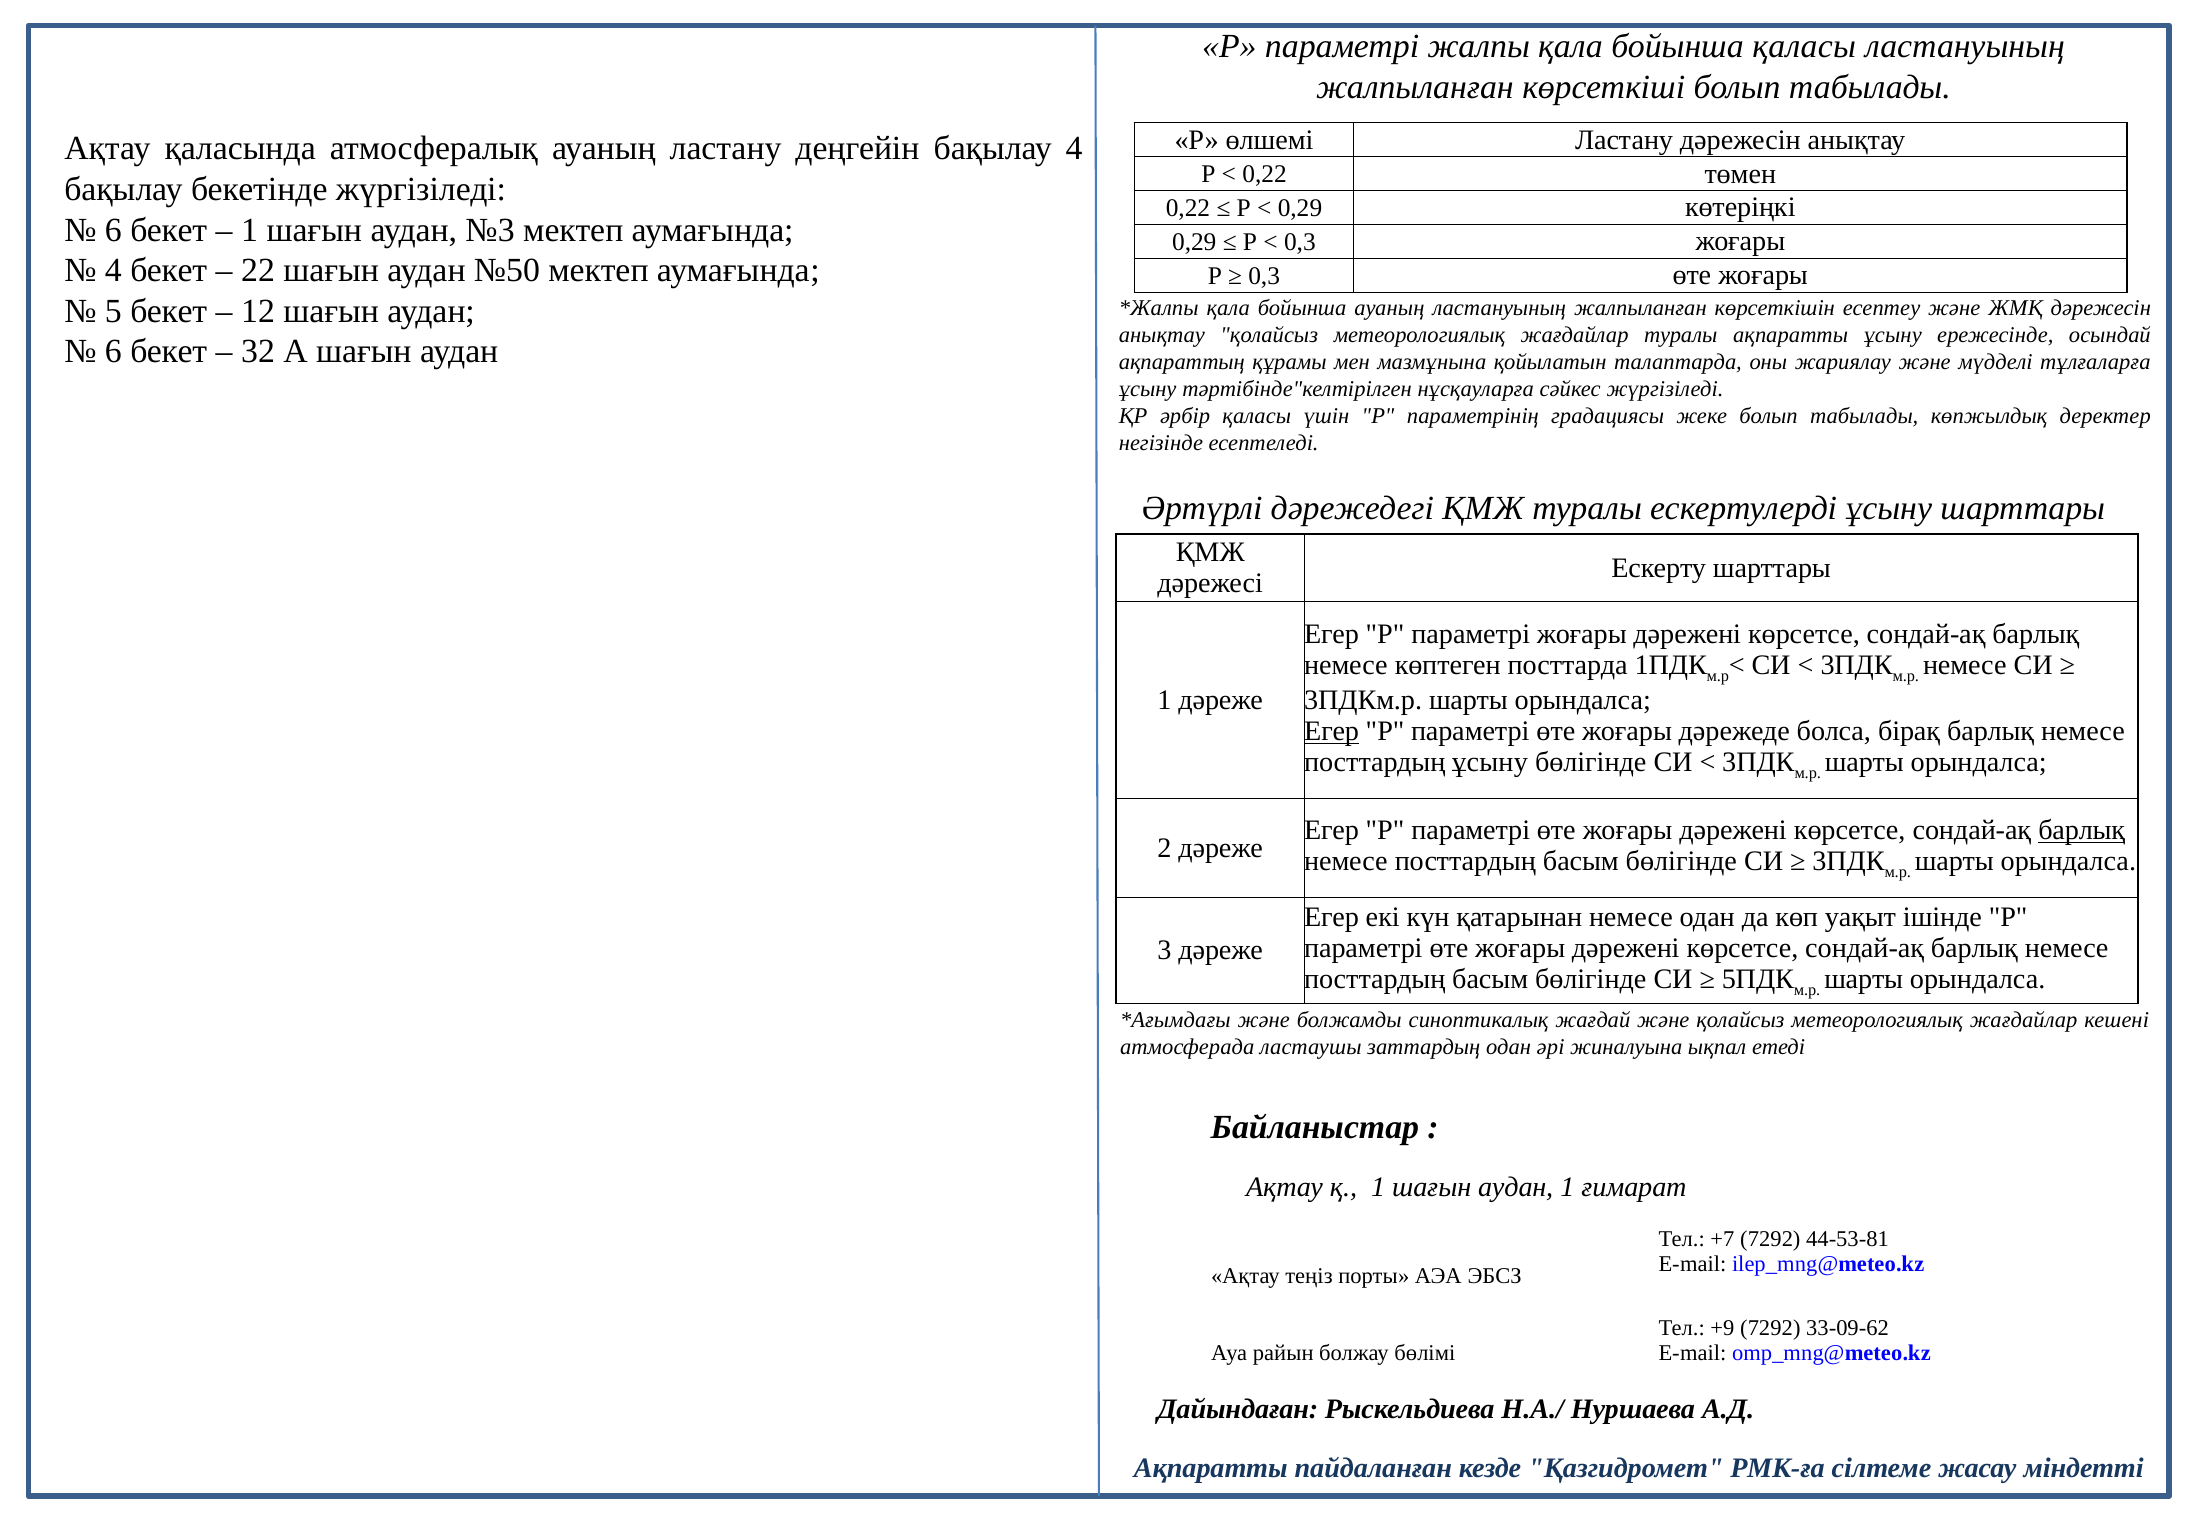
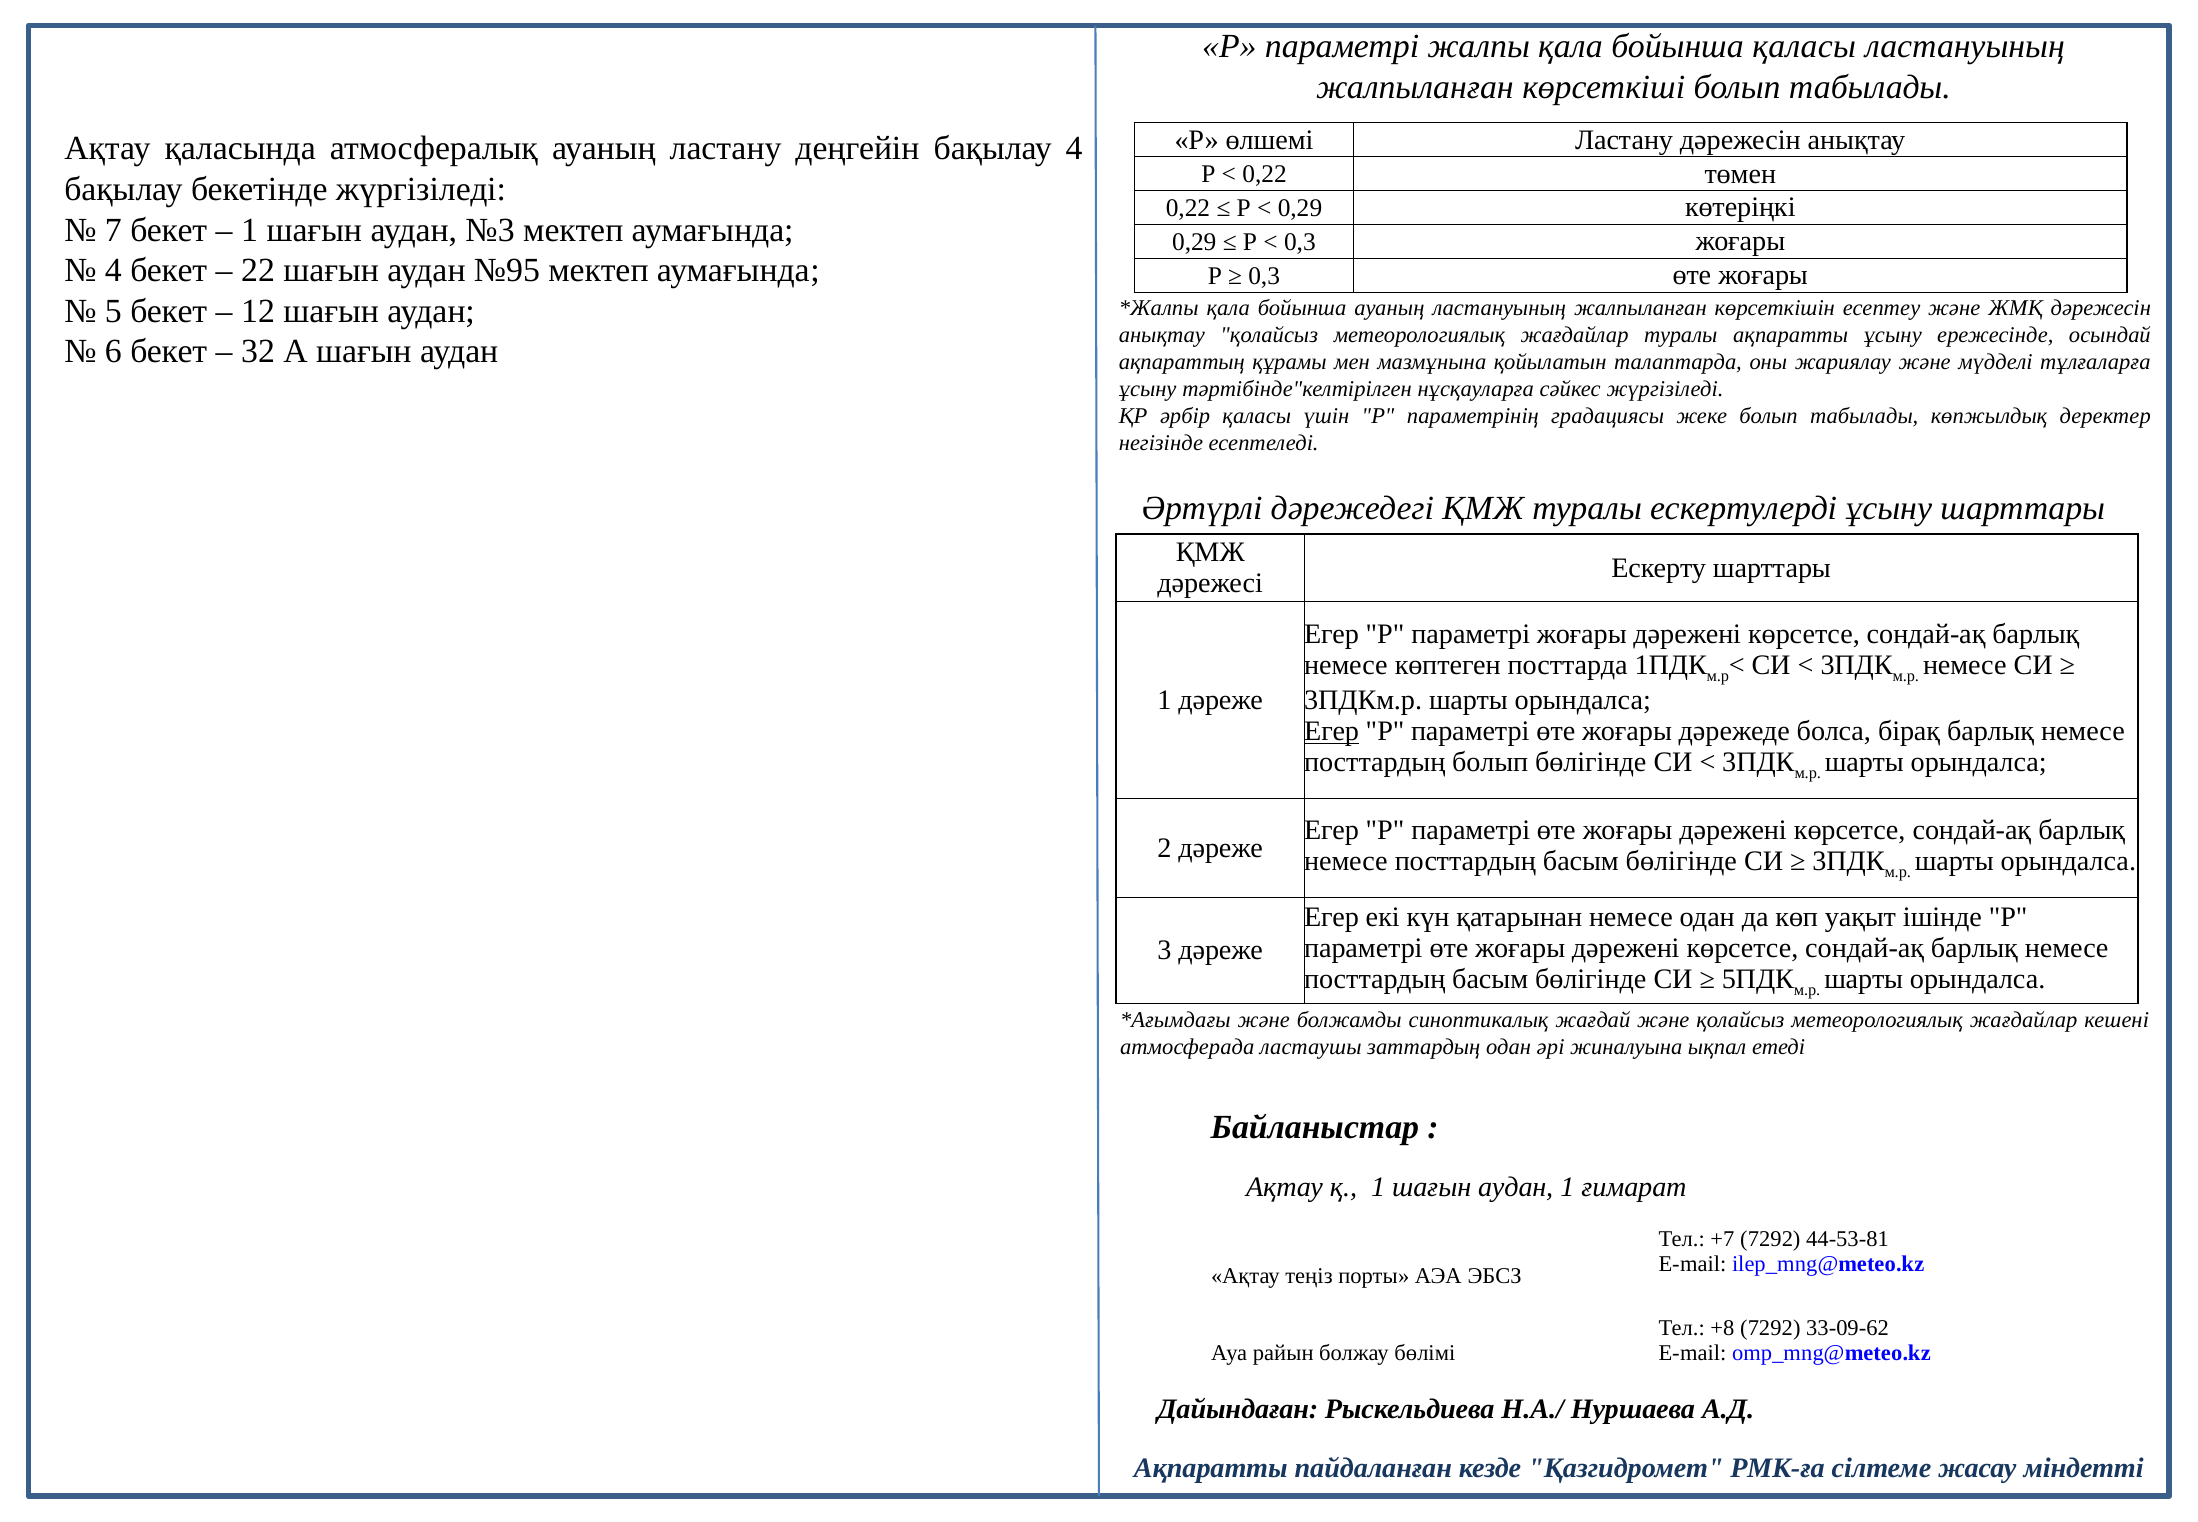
6: 6 -> 7 (113, 230)
№50: №50 -> №95 (507, 270)
посттардың ұсыну: ұсыну -> болып (1490, 762)
барлық underline: present -> none (2082, 830)
+9: +9 -> +8 (1722, 1327)
